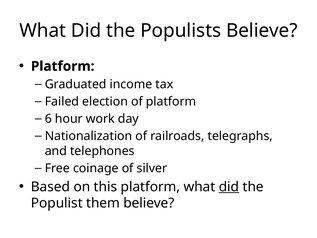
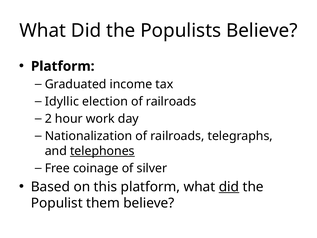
Failed: Failed -> Idyllic (62, 101)
election of platform: platform -> railroads (171, 101)
6: 6 -> 2 (48, 119)
telephones underline: none -> present (102, 151)
